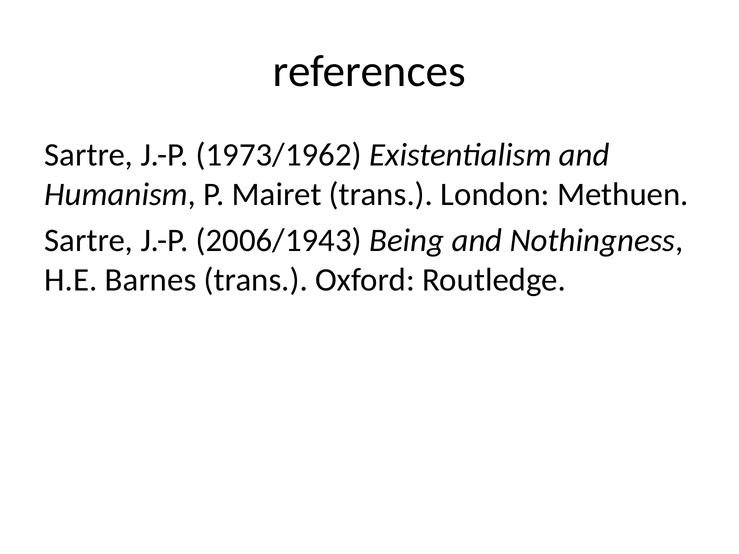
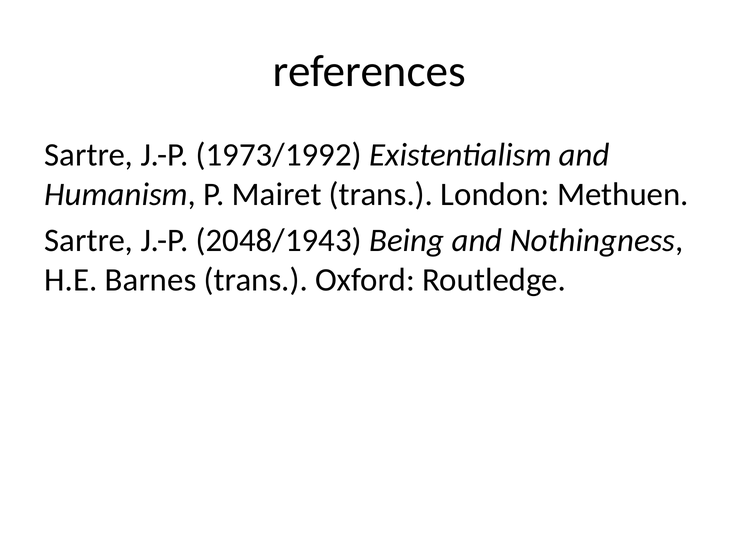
1973/1962: 1973/1962 -> 1973/1992 (279, 155)
2006/1943: 2006/1943 -> 2048/1943 (279, 240)
